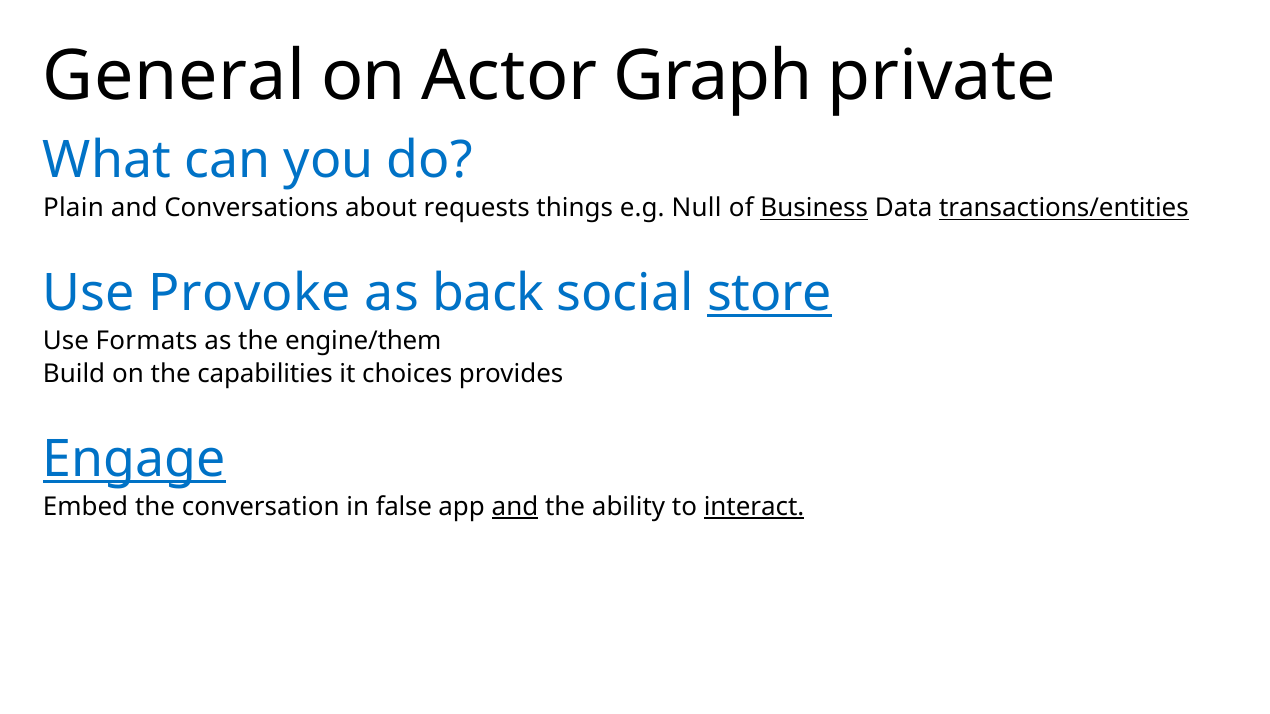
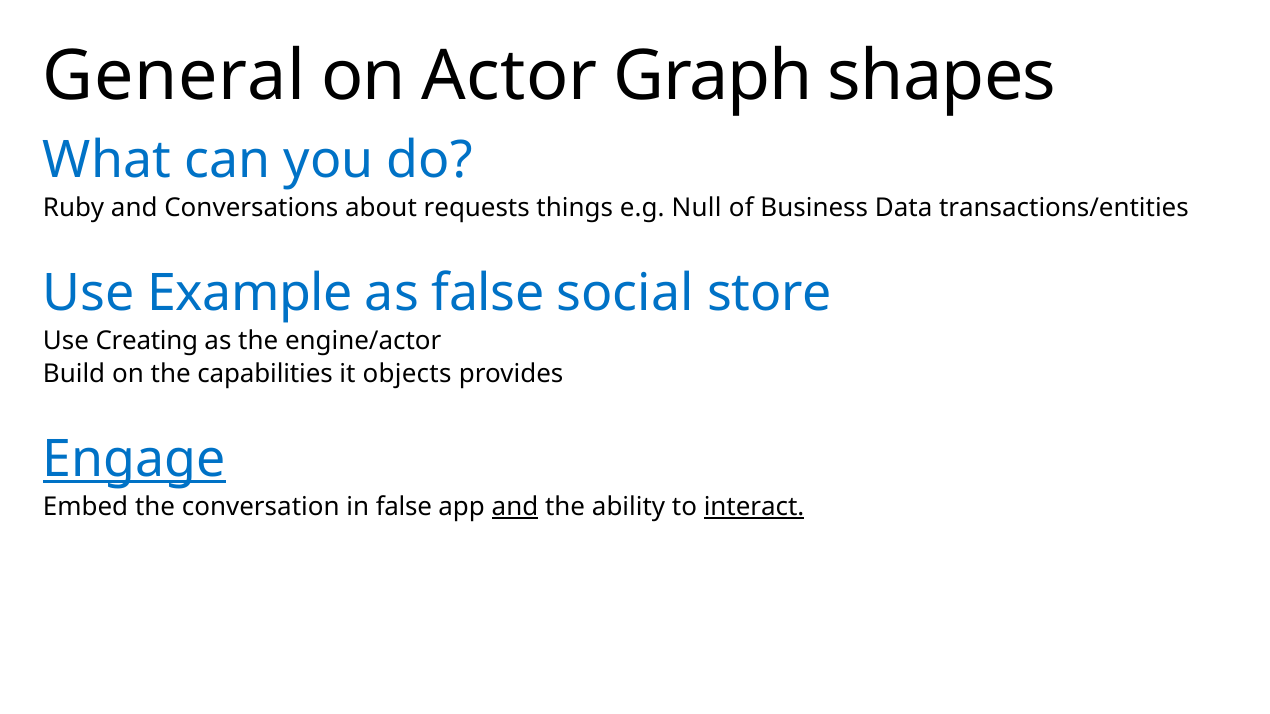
private: private -> shapes (942, 77)
Plain: Plain -> Ruby (74, 208)
Business underline: present -> none (814, 208)
transactions/entities underline: present -> none (1064, 208)
Provoke: Provoke -> Example (250, 294)
as back: back -> false (488, 294)
store underline: present -> none (769, 294)
Formats: Formats -> Creating (147, 341)
engine/them: engine/them -> engine/actor (363, 341)
choices: choices -> objects (407, 374)
